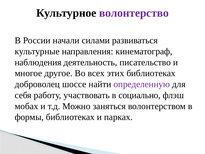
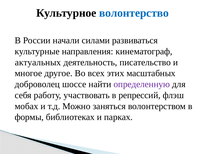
волонтерство colour: purple -> blue (134, 13)
наблюдения: наблюдения -> актуальных (38, 62)
этих библиотеках: библиотеках -> масштабных (151, 73)
социально: социально -> репрессий (140, 95)
